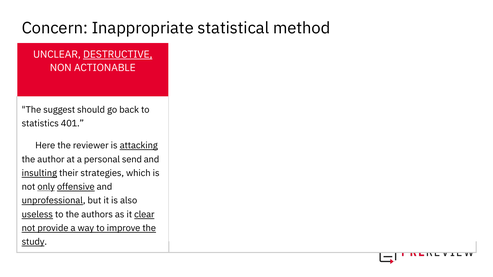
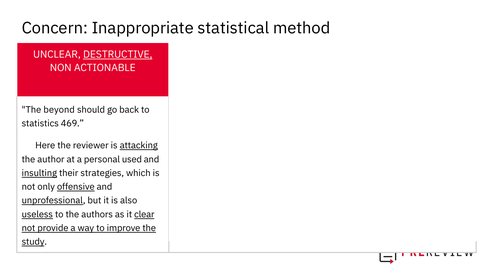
The suggest: suggest -> beyond (59, 110)
401: 401 -> 469 (72, 124)
personal send: send -> used (132, 159)
only underline: present -> none (46, 187)
